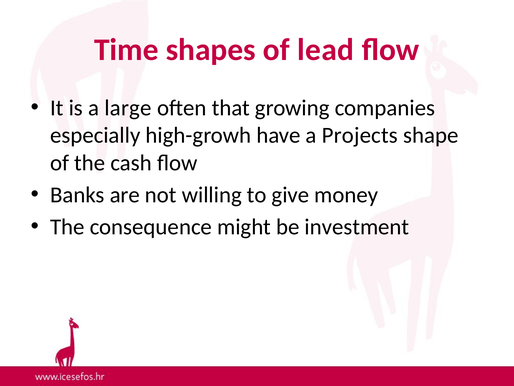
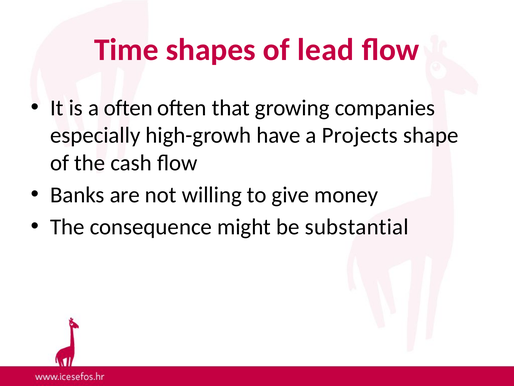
a large: large -> often (128, 108)
investment: investment -> substantial (357, 227)
